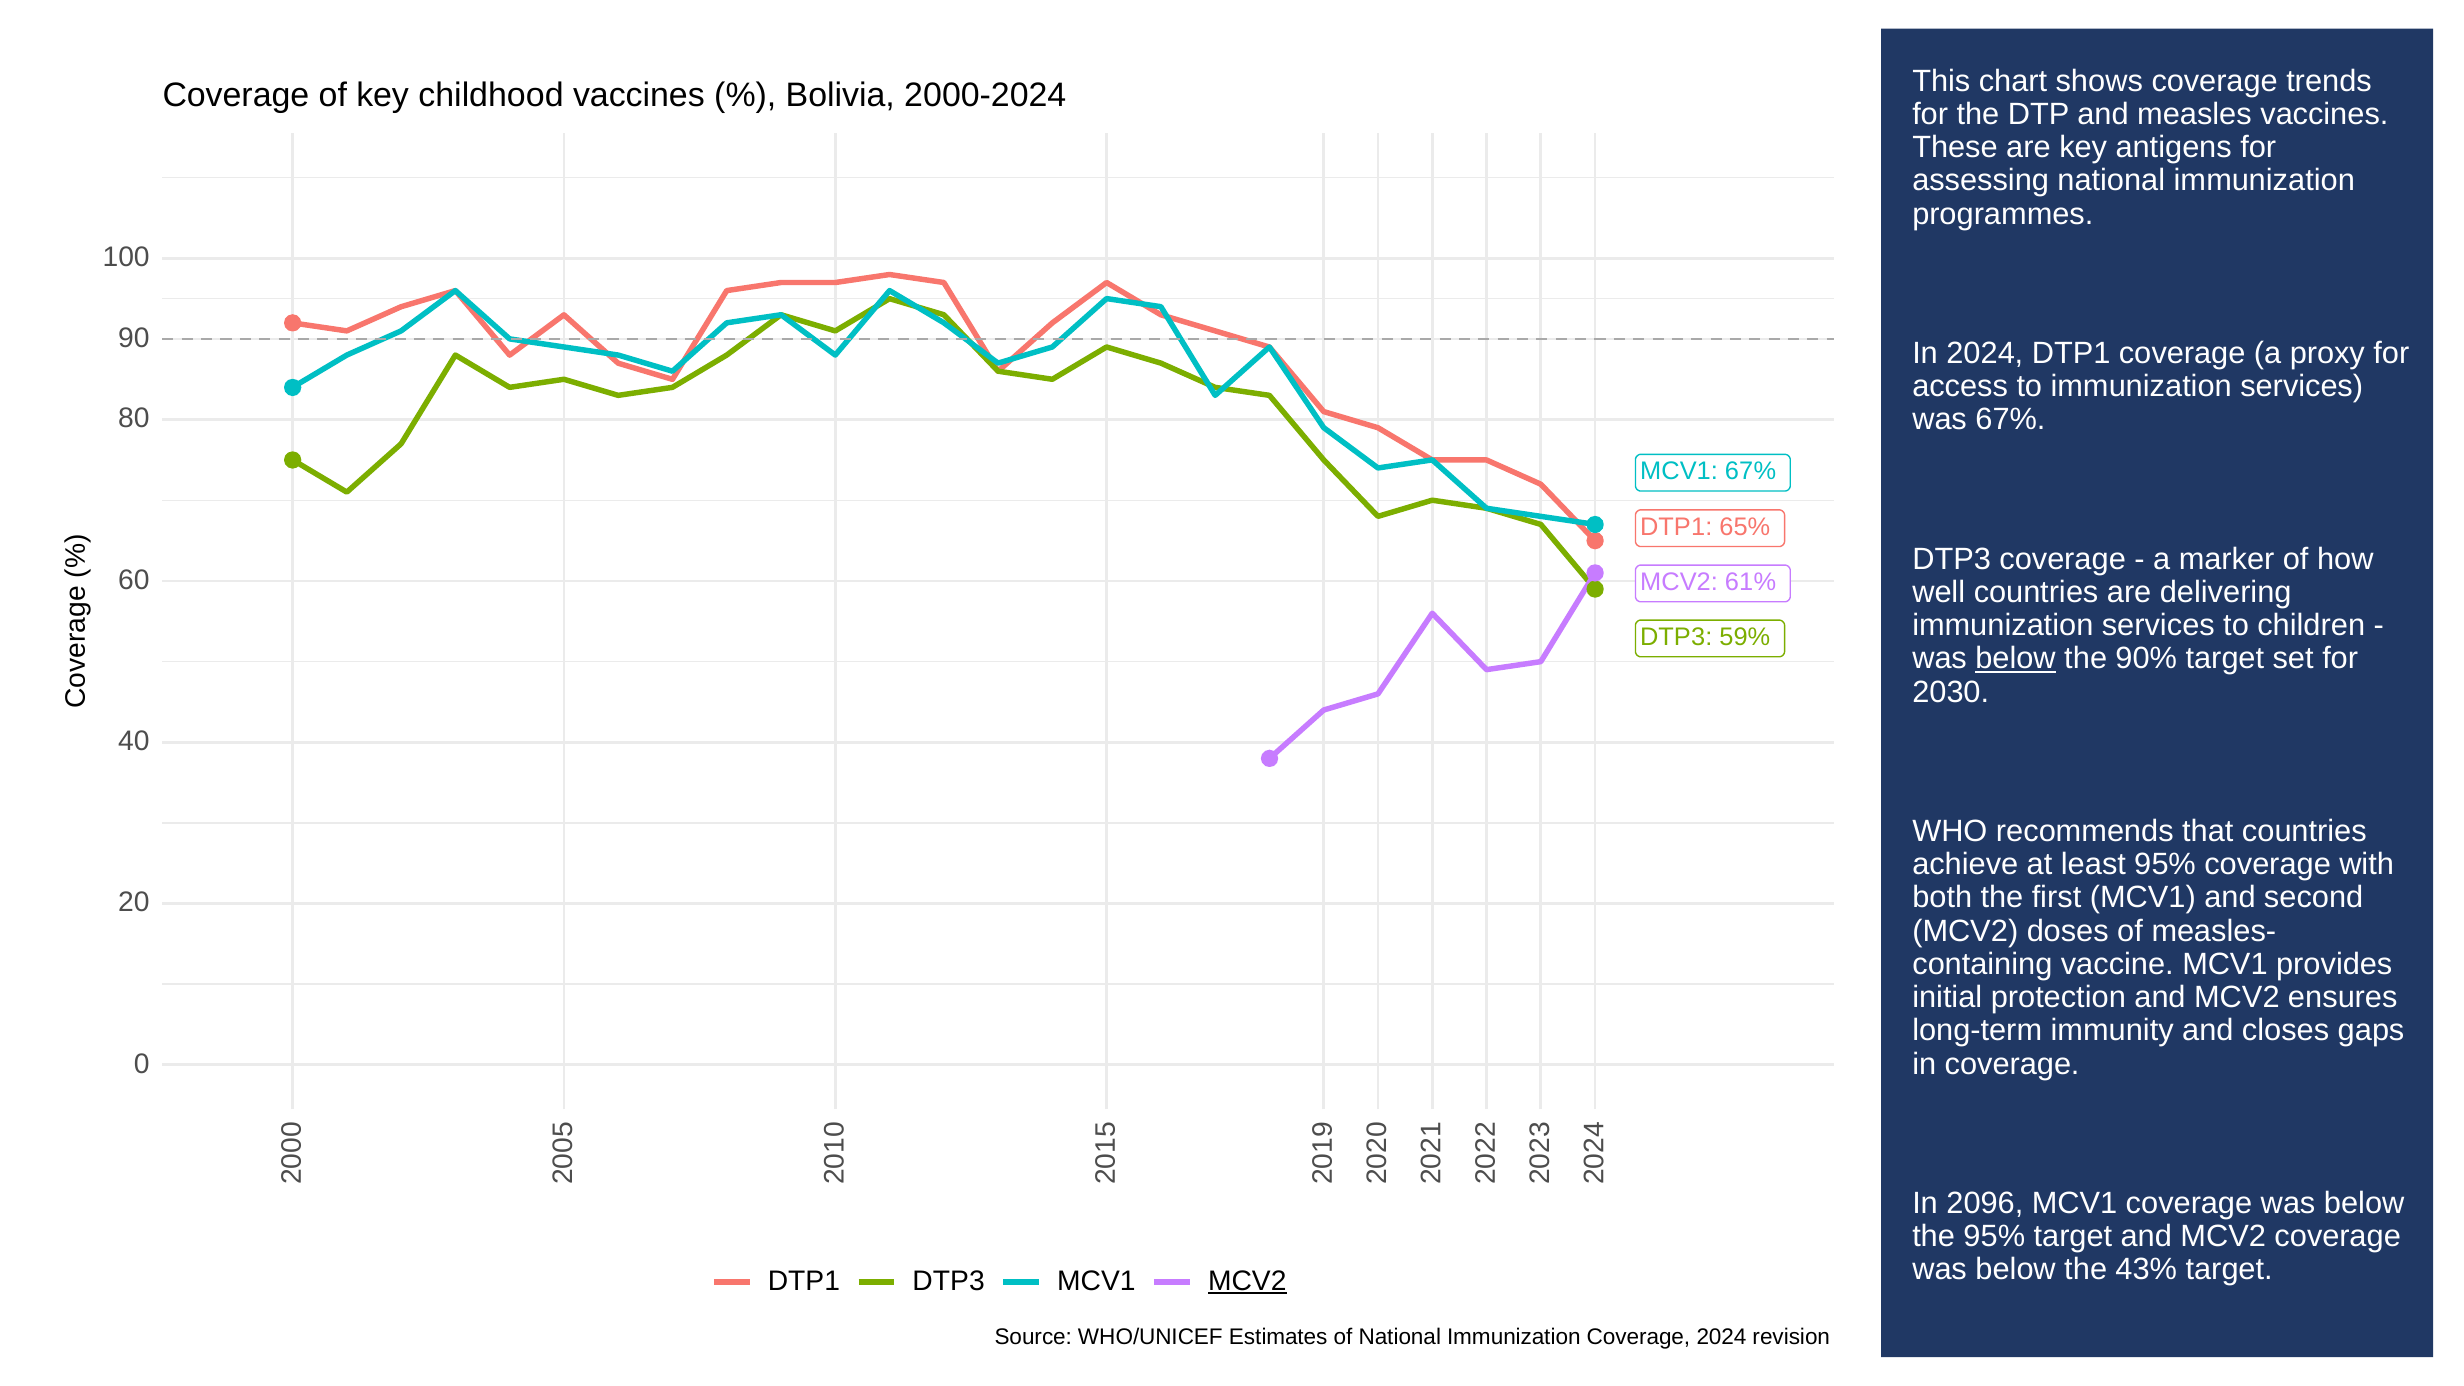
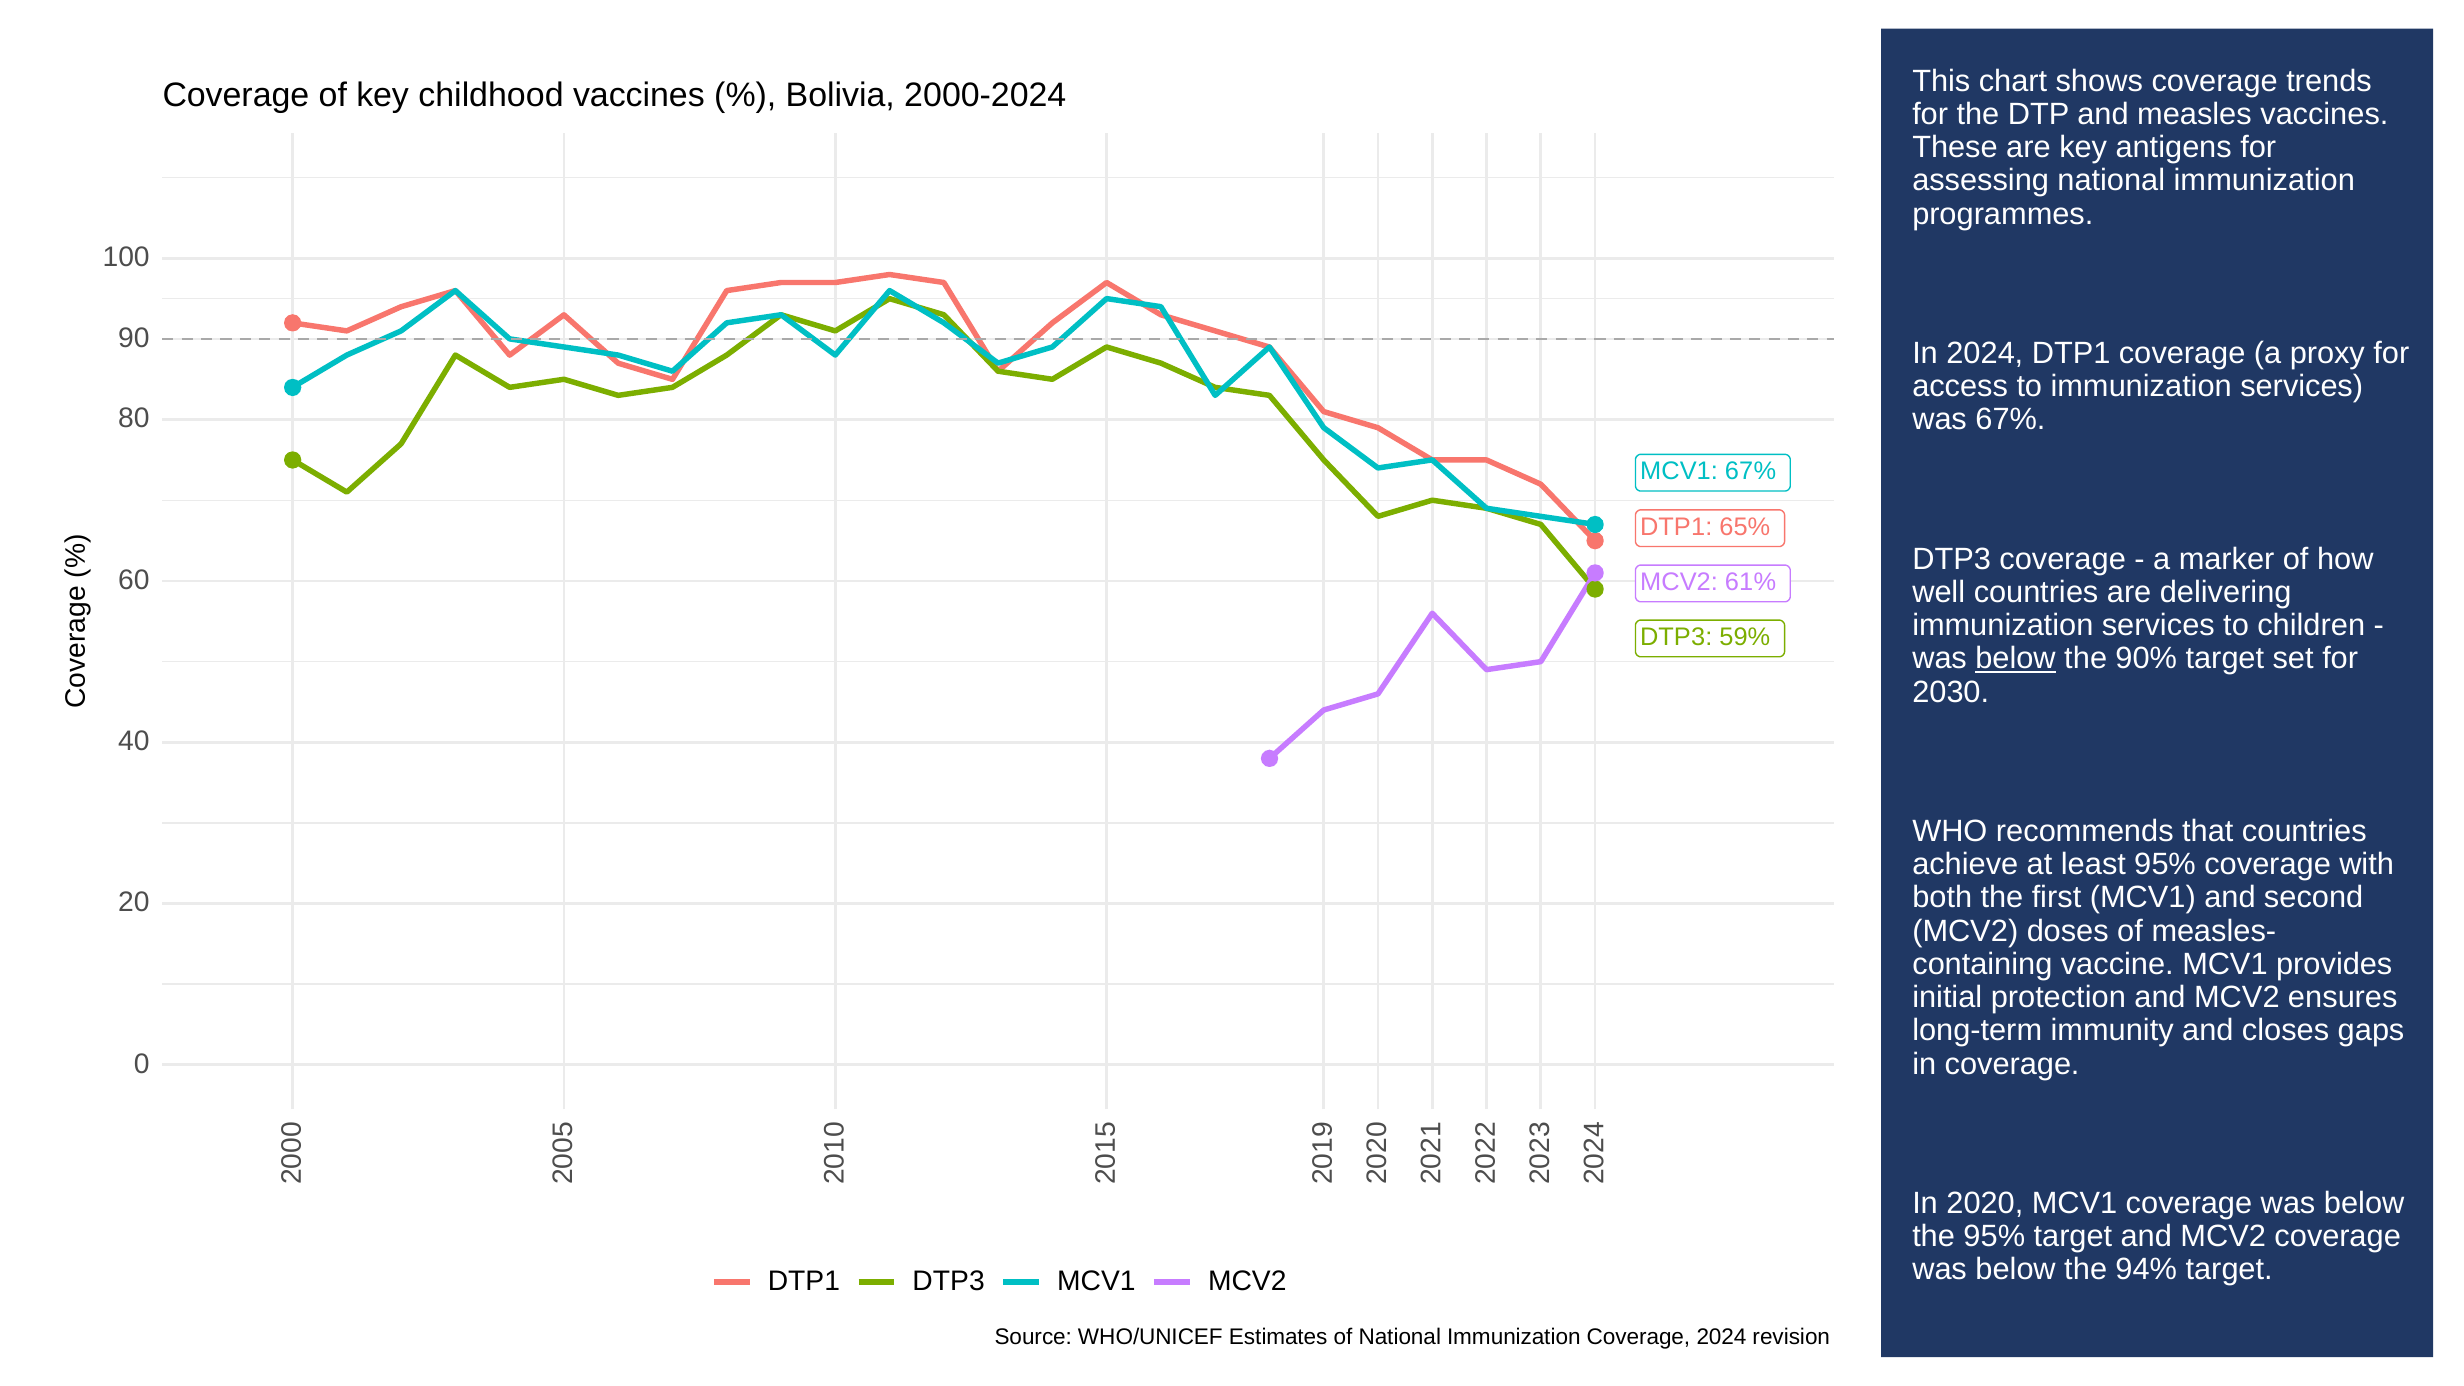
2096: 2096 -> 2020 (1985, 1203)
43%: 43% -> 94% (2146, 1270)
MCV2 underline: present -> none (1247, 1281)
